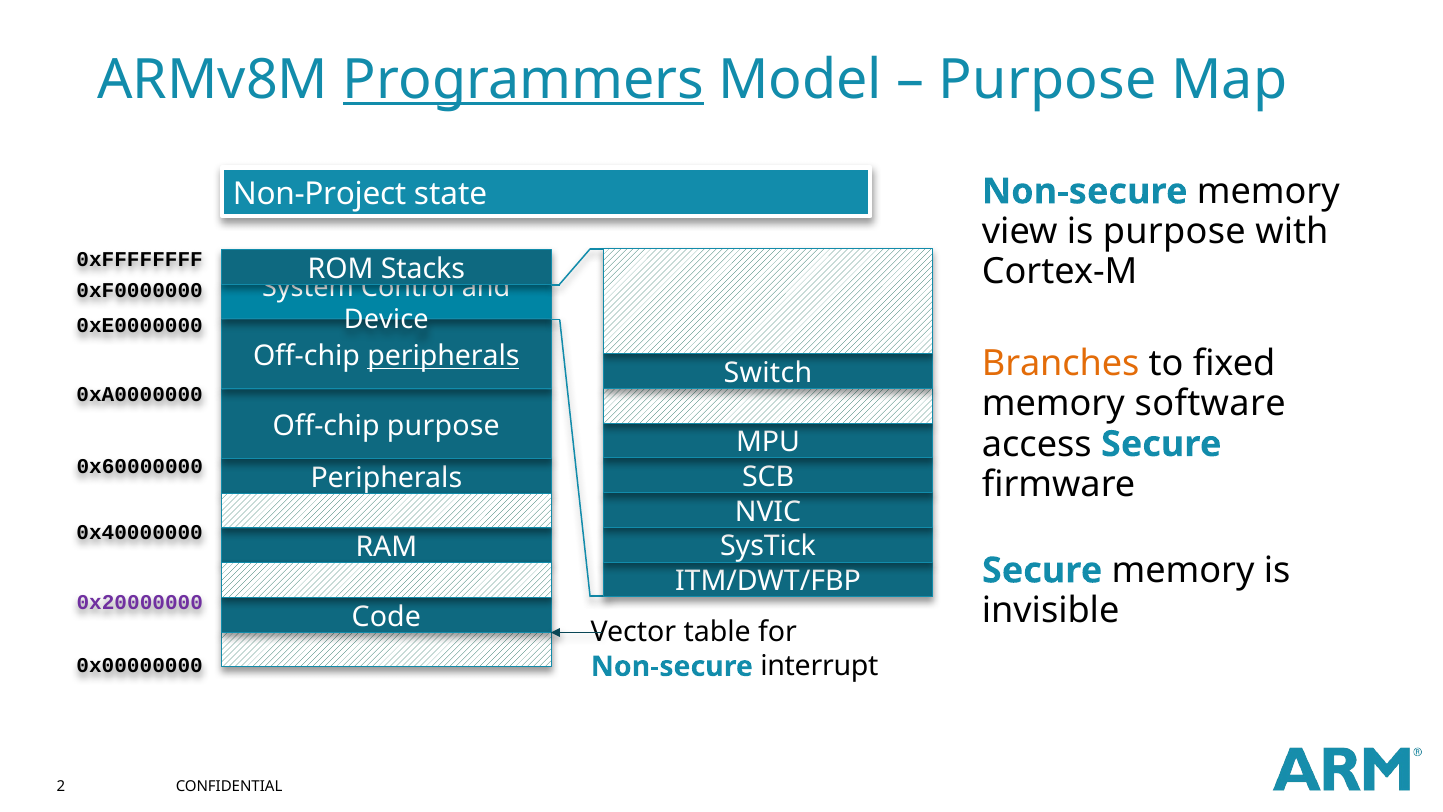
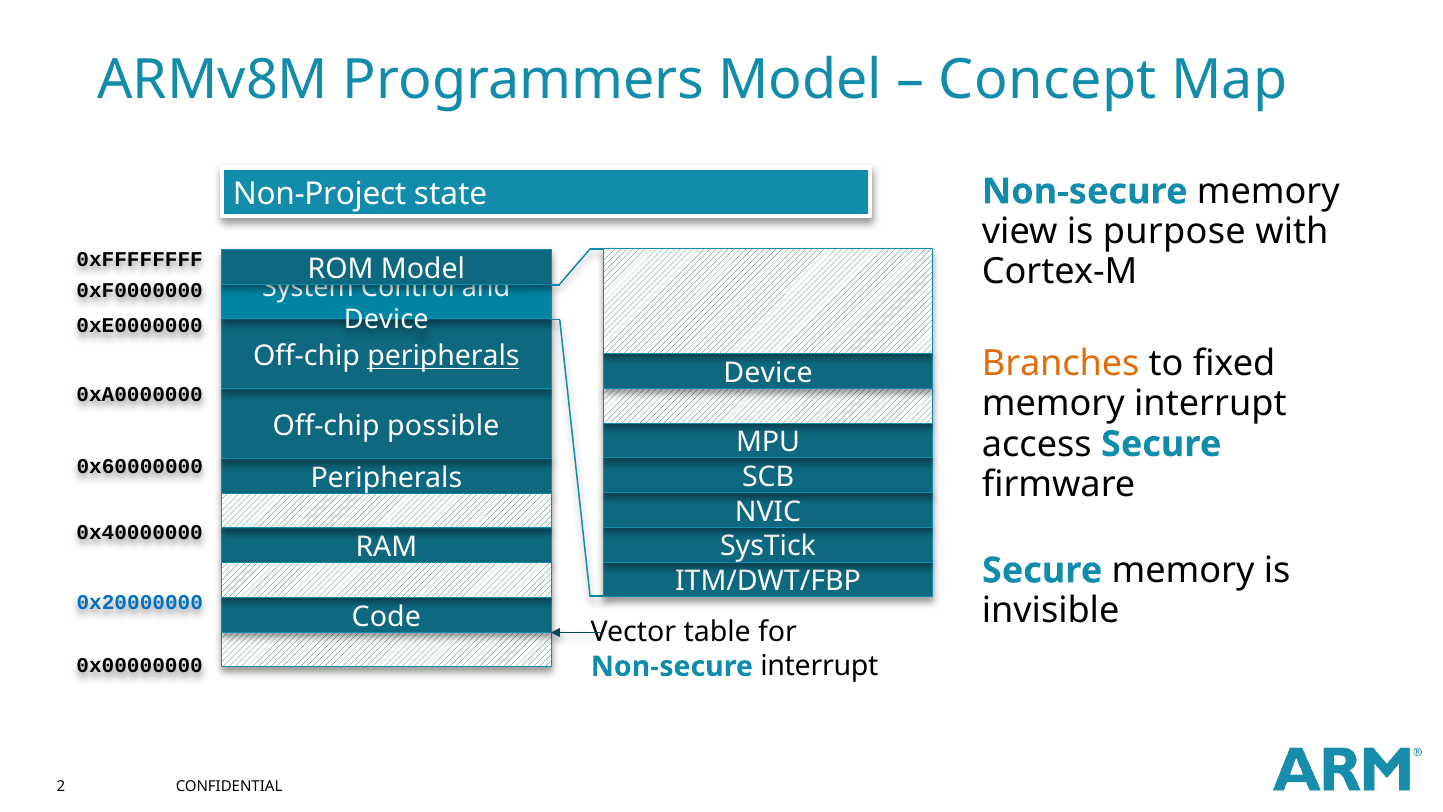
Programmers underline: present -> none (523, 80)
Purpose: Purpose -> Concept (1048, 80)
ROM Stacks: Stacks -> Model (423, 269)
Switch: Switch -> Device (768, 373)
memory software: software -> interrupt (1210, 404)
Off-chip purpose: purpose -> possible (443, 426)
0x20000000 colour: purple -> blue (140, 602)
